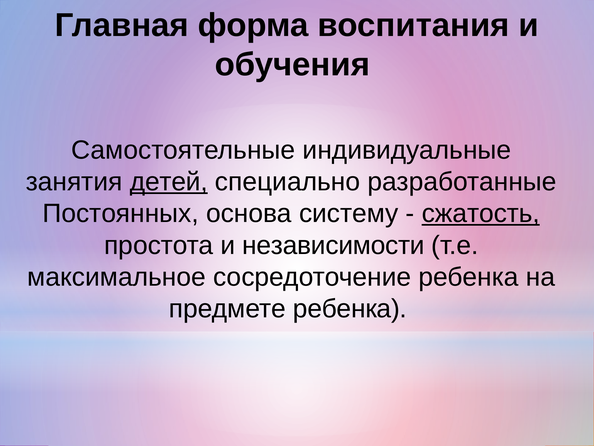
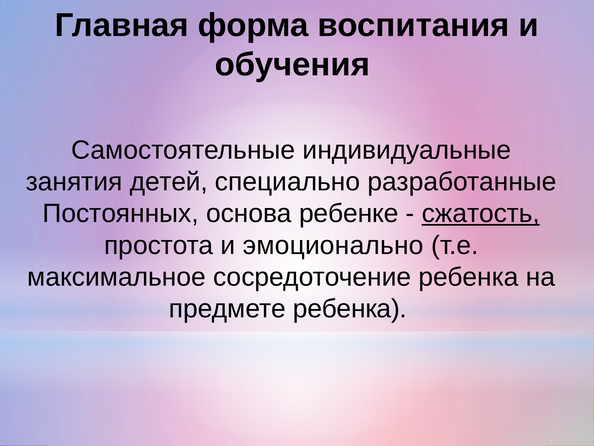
детей underline: present -> none (169, 182)
систему: систему -> ребенке (349, 213)
независимости: независимости -> эмоционально (333, 245)
